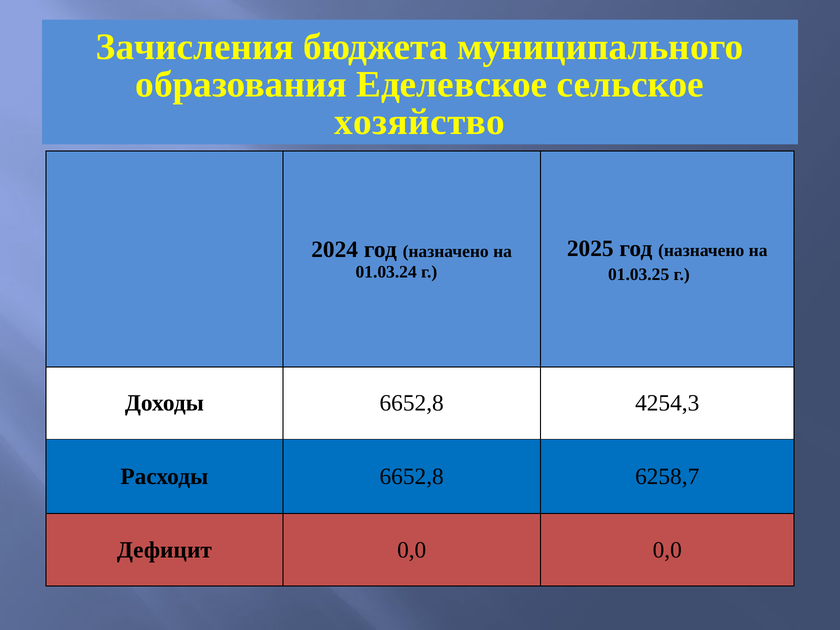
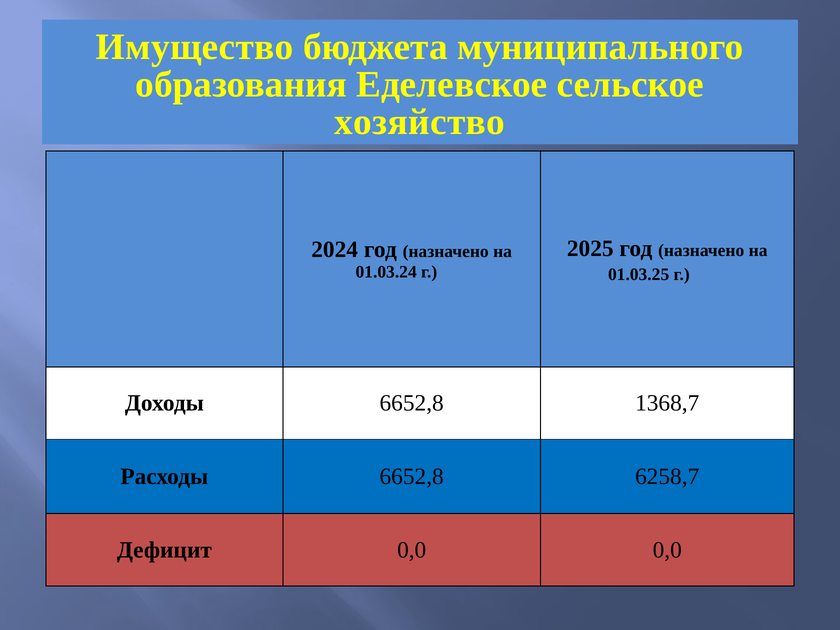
Зачисления: Зачисления -> Имущество (195, 47)
4254,3: 4254,3 -> 1368,7 (667, 403)
